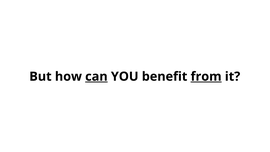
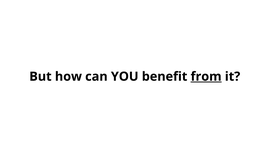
can underline: present -> none (96, 76)
